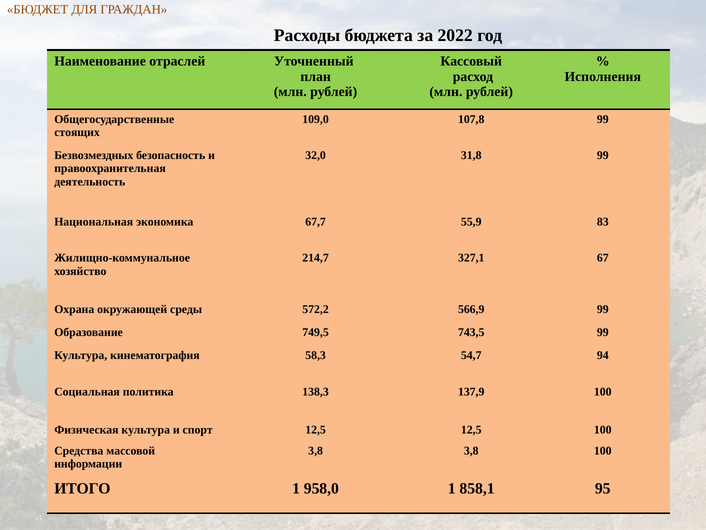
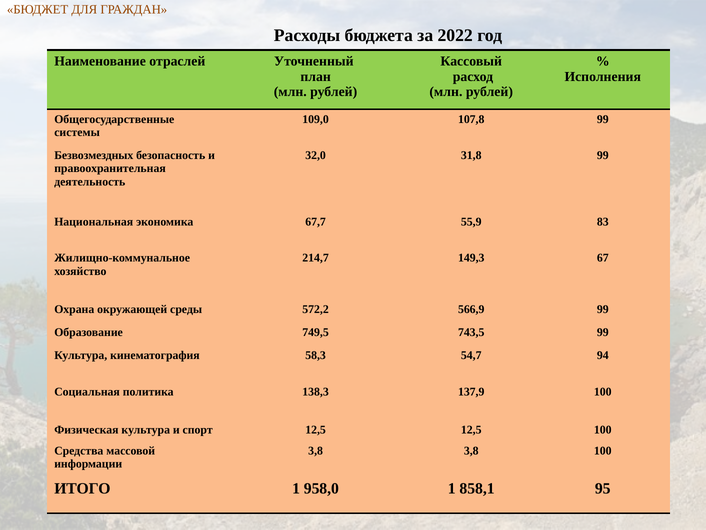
стоящих: стоящих -> системы (77, 132)
327,1: 327,1 -> 149,3 (471, 258)
